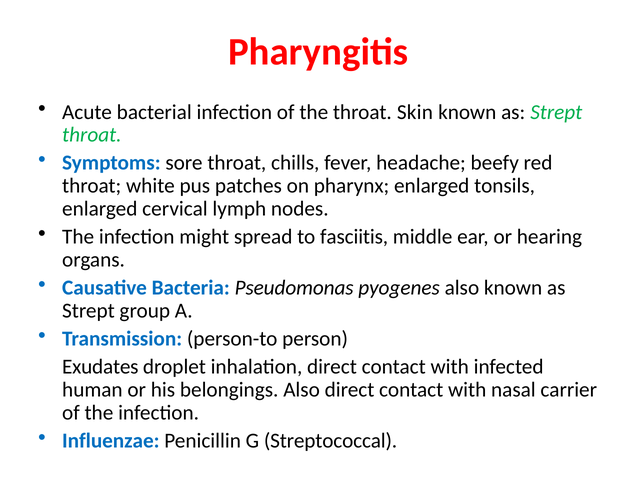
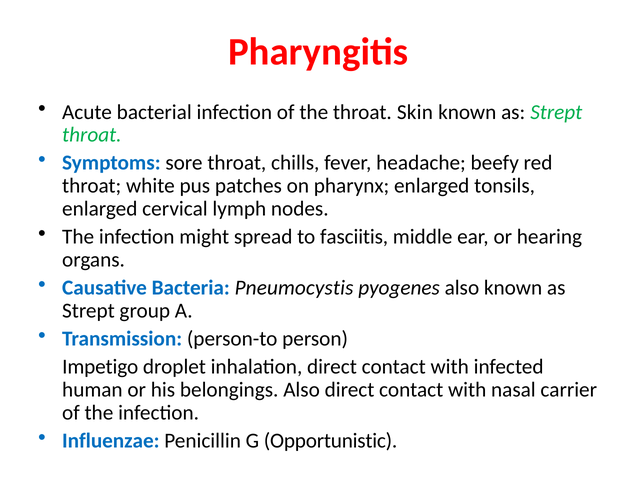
Pseudomonas: Pseudomonas -> Pneumocystis (294, 288)
Exudates: Exudates -> Impetigo (100, 367)
Streptococcal: Streptococcal -> Opportunistic (331, 440)
